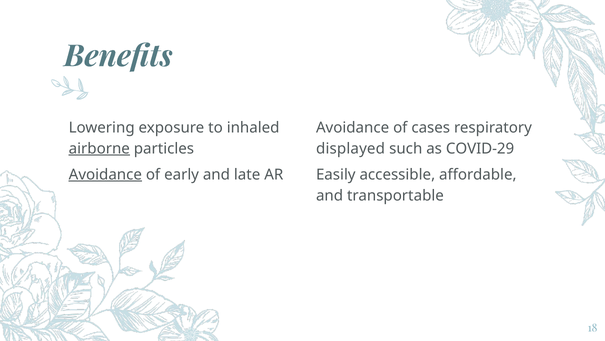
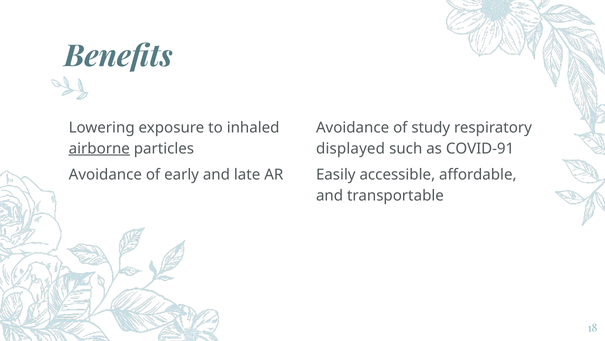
cases: cases -> study (431, 127)
COVID-29: COVID-29 -> COVID-91 (480, 148)
Avoidance underline: present -> none (105, 174)
